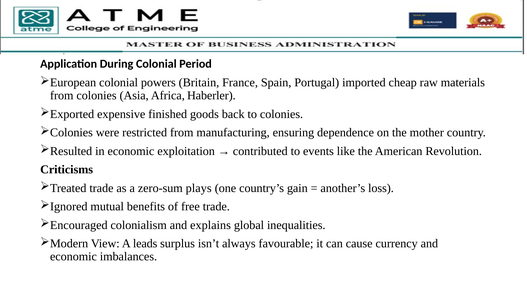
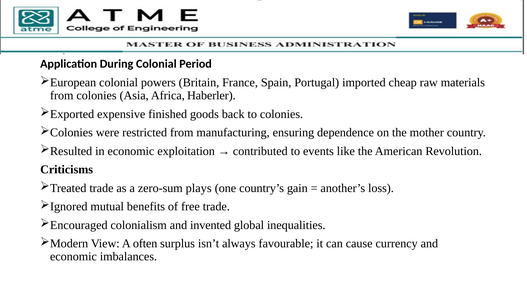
explains: explains -> invented (211, 225)
leads: leads -> often (145, 244)
